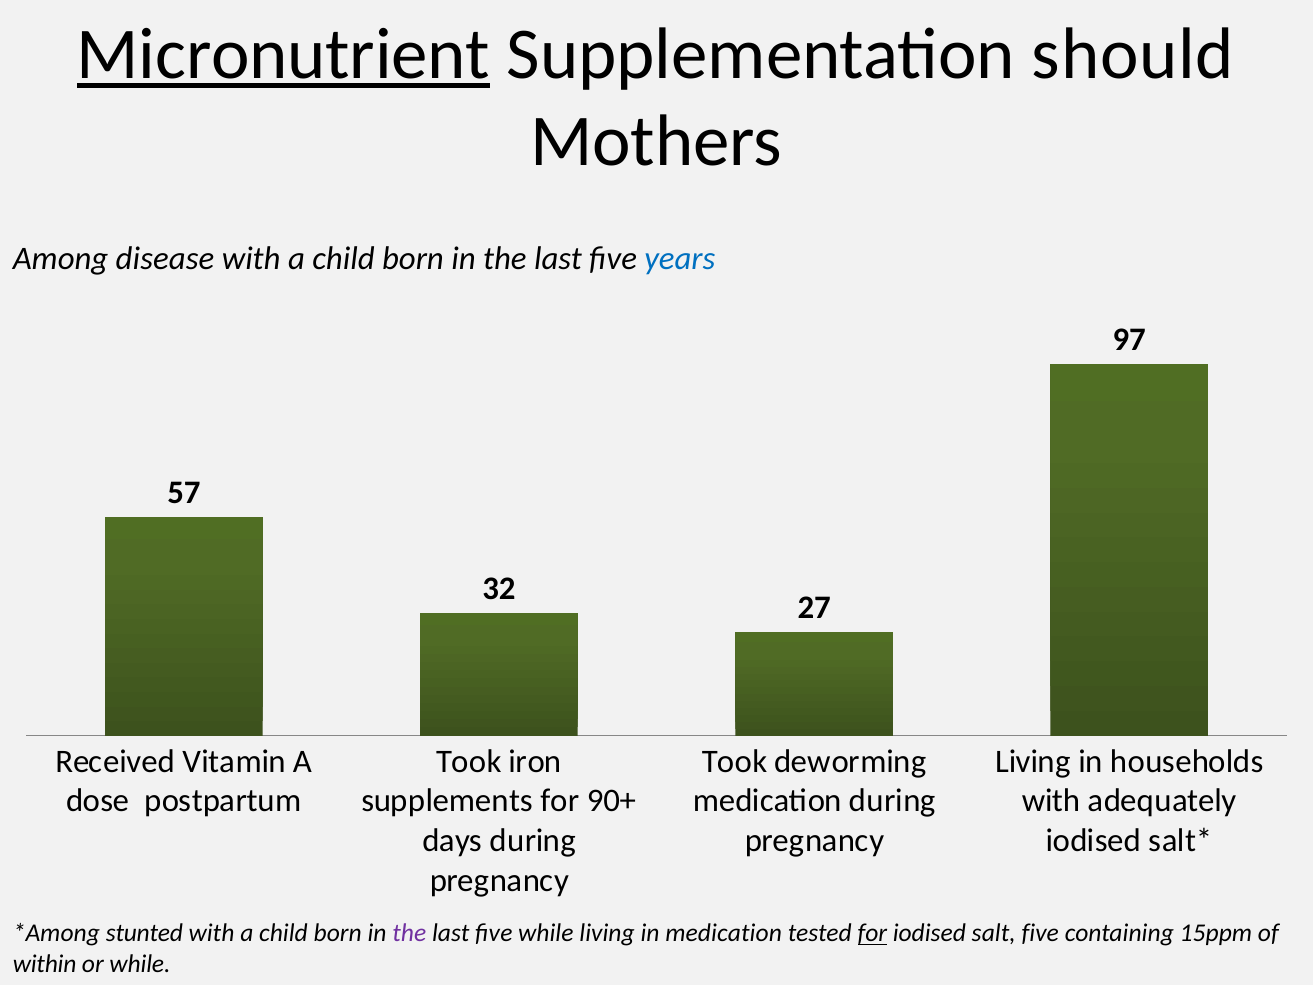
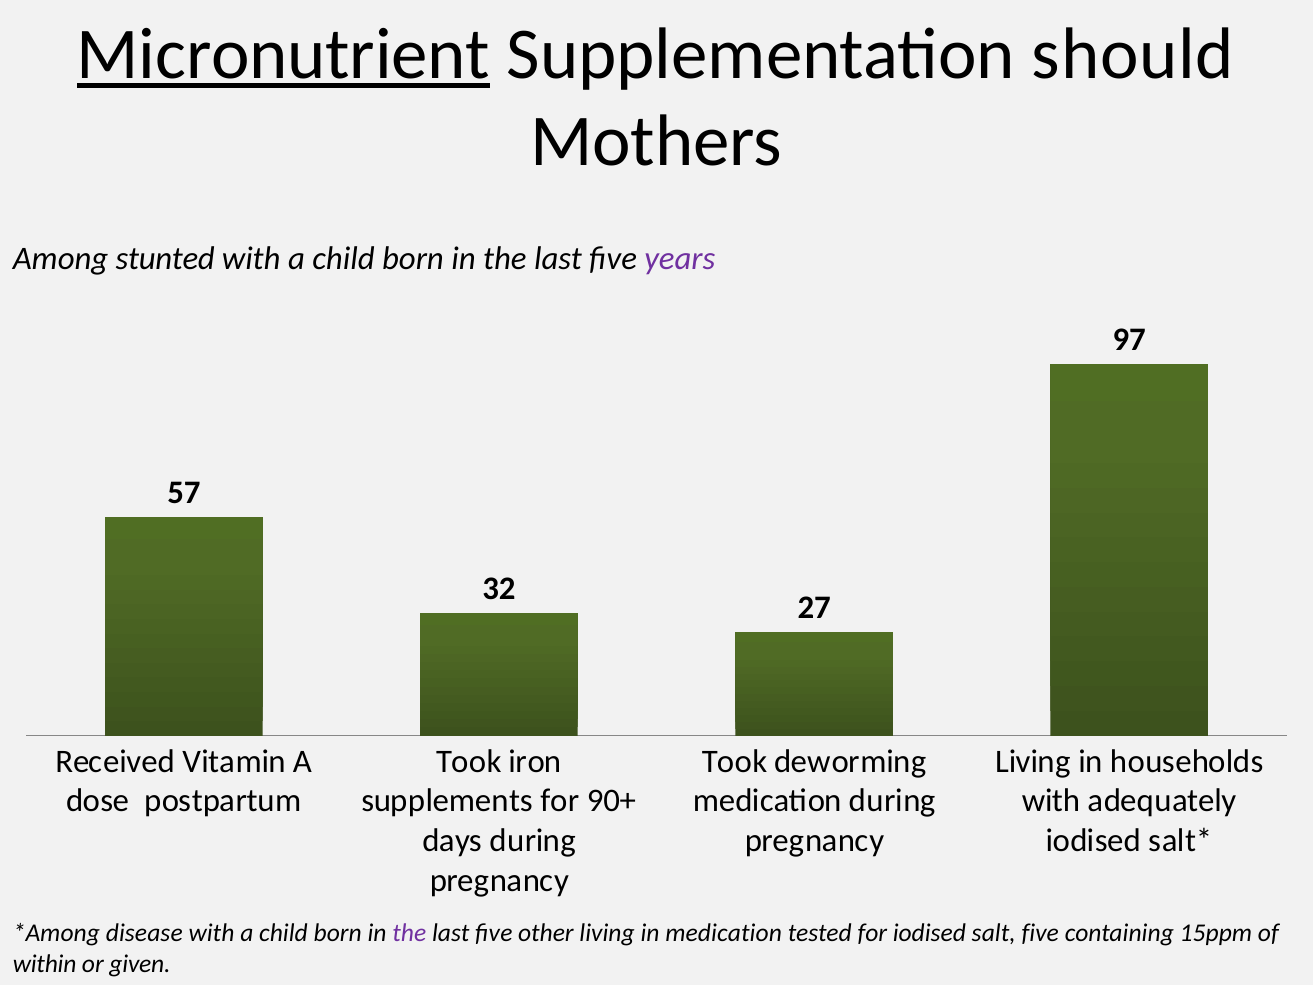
disease: disease -> stunted (165, 258)
years colour: blue -> purple (680, 258)
stunted: stunted -> disease (144, 933)
five while: while -> other (546, 933)
for underline: present -> none (872, 933)
or while: while -> given (140, 964)
